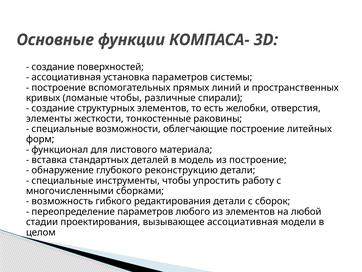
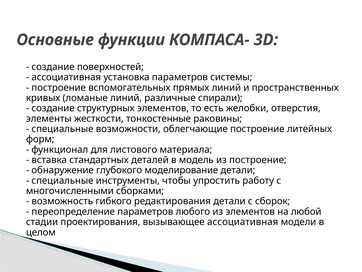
ломаные чтобы: чтобы -> линий (126, 98)
реконструкцию: реконструкцию -> моделирование (181, 170)
